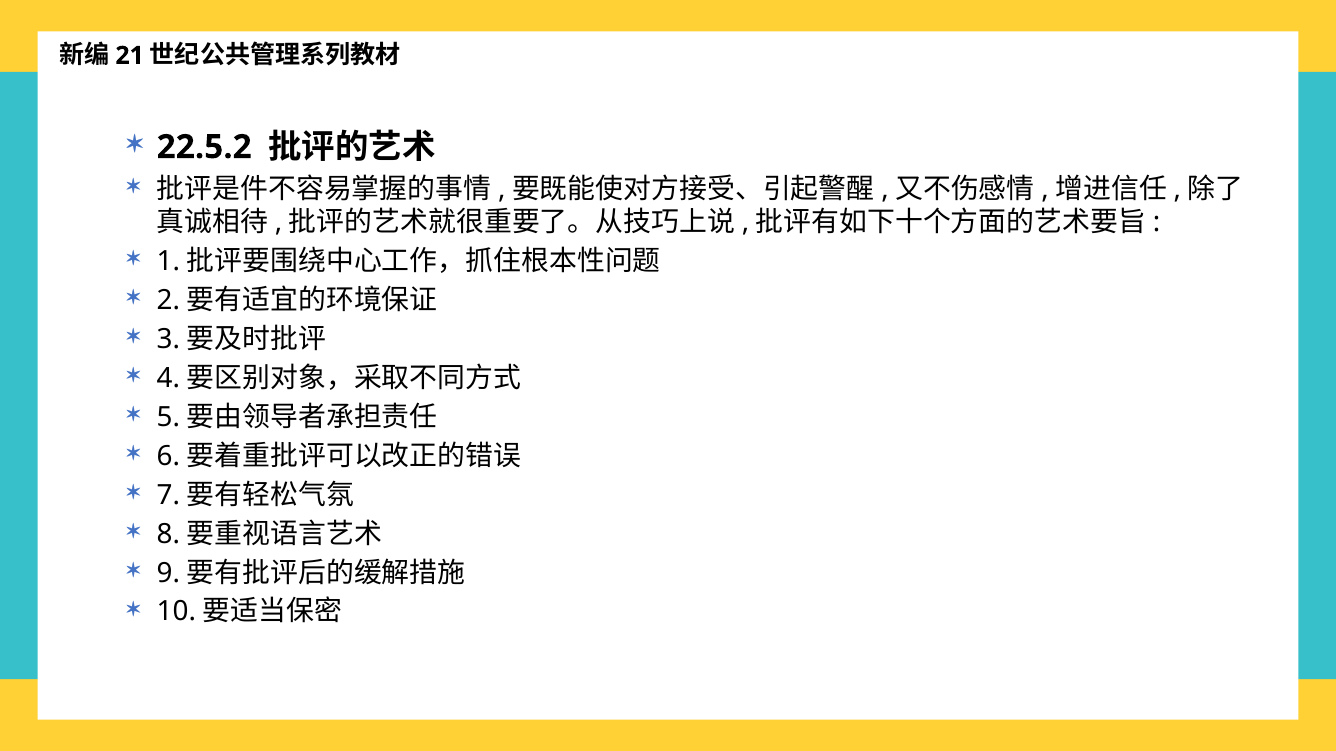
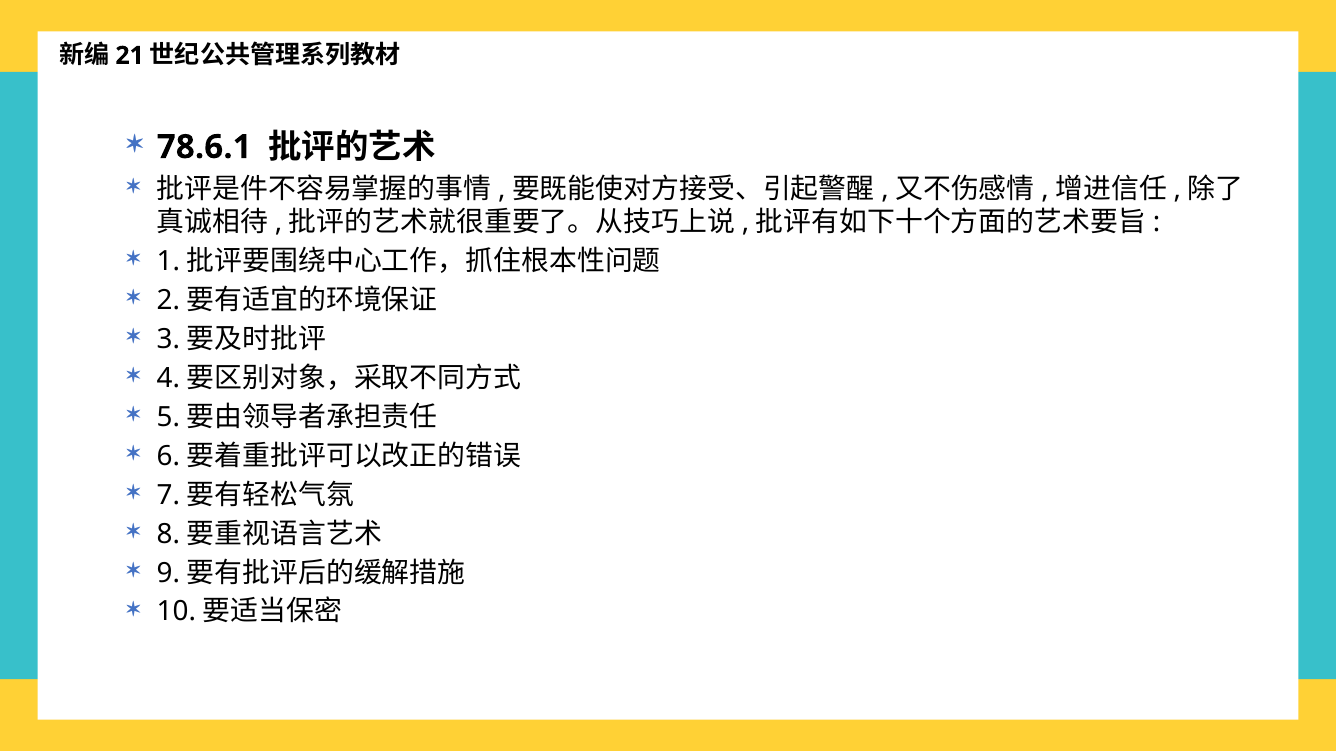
22.5.2: 22.5.2 -> 78.6.1 (204, 147)
